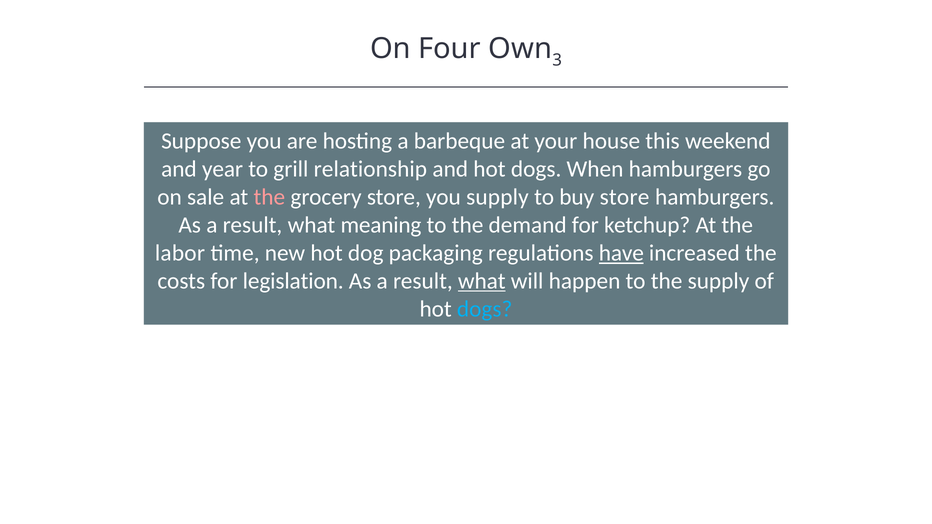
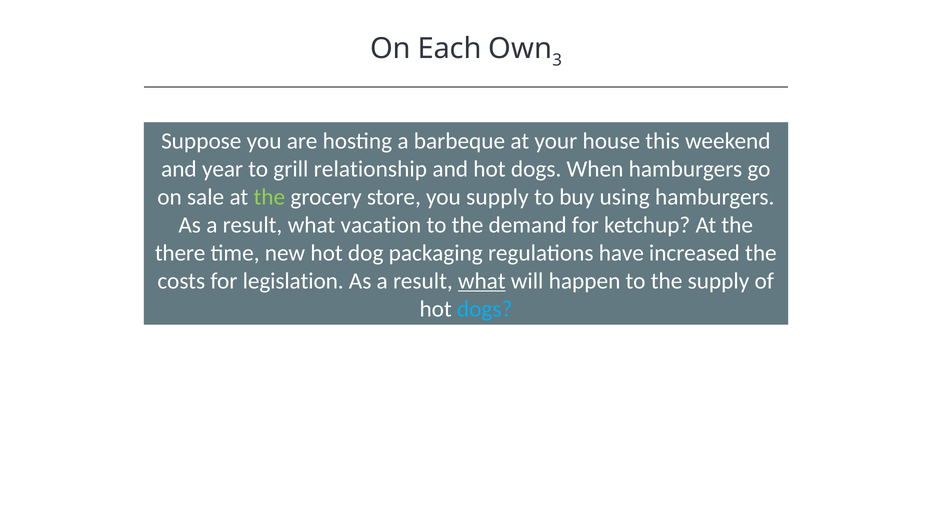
Four: Four -> Each (450, 49)
the colour: pink -> light green (269, 197)
buy store: store -> using (625, 197)
meaning: meaning -> vacation (381, 225)
labor: labor -> there (180, 253)
have underline: present -> none (621, 253)
